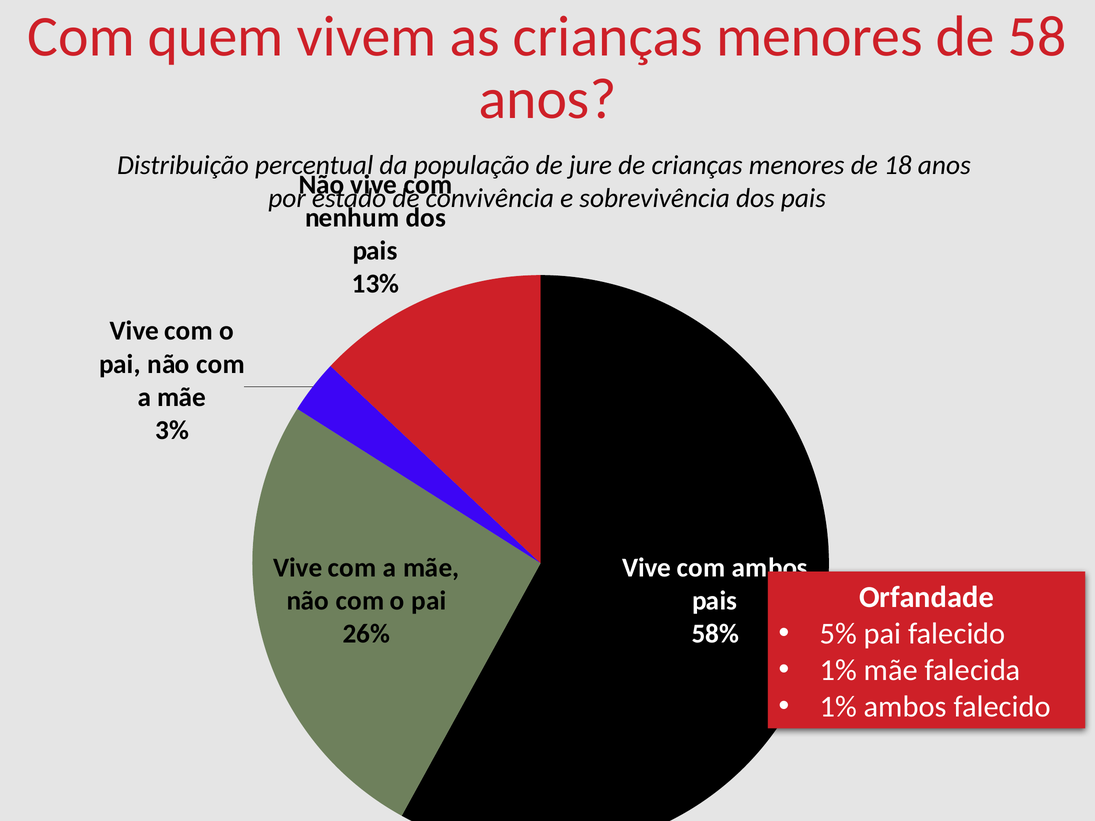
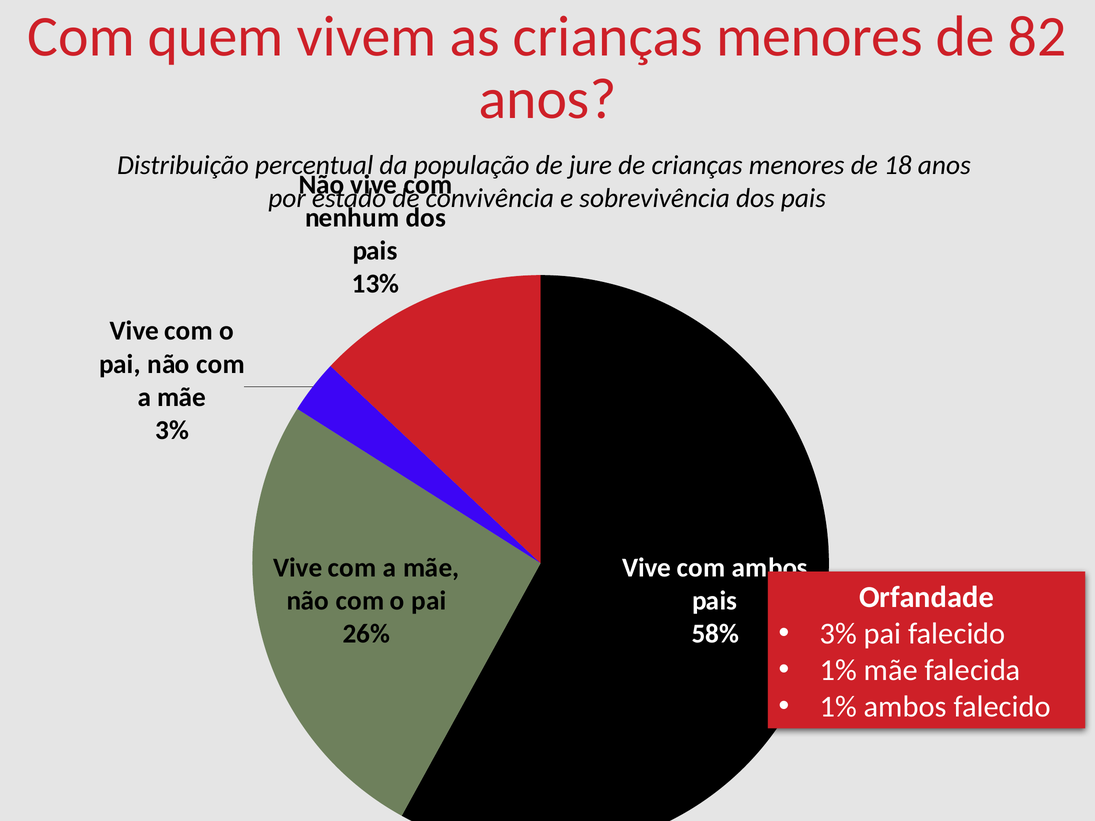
58: 58 -> 82 (1037, 37)
5%: 5% -> 3% (838, 634)
